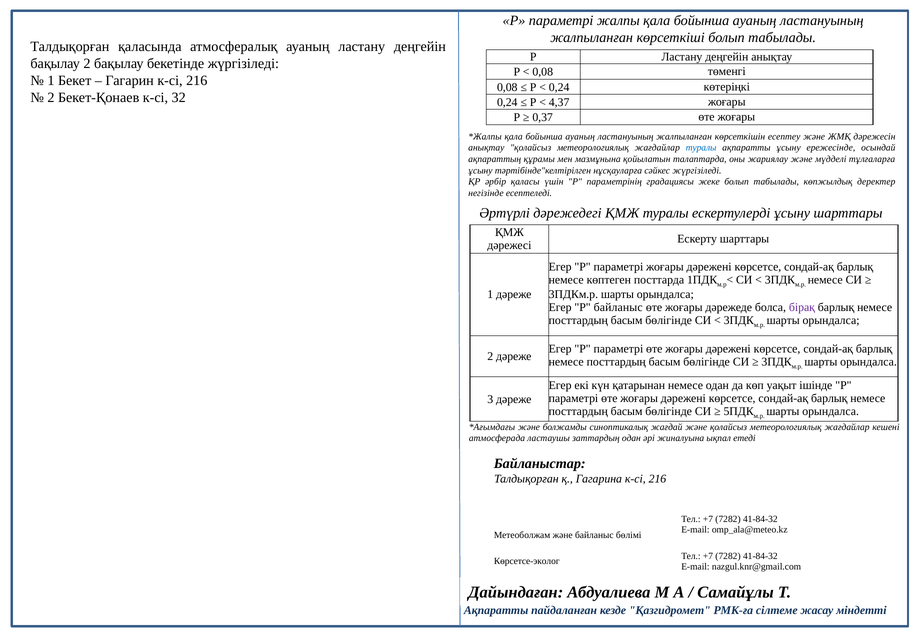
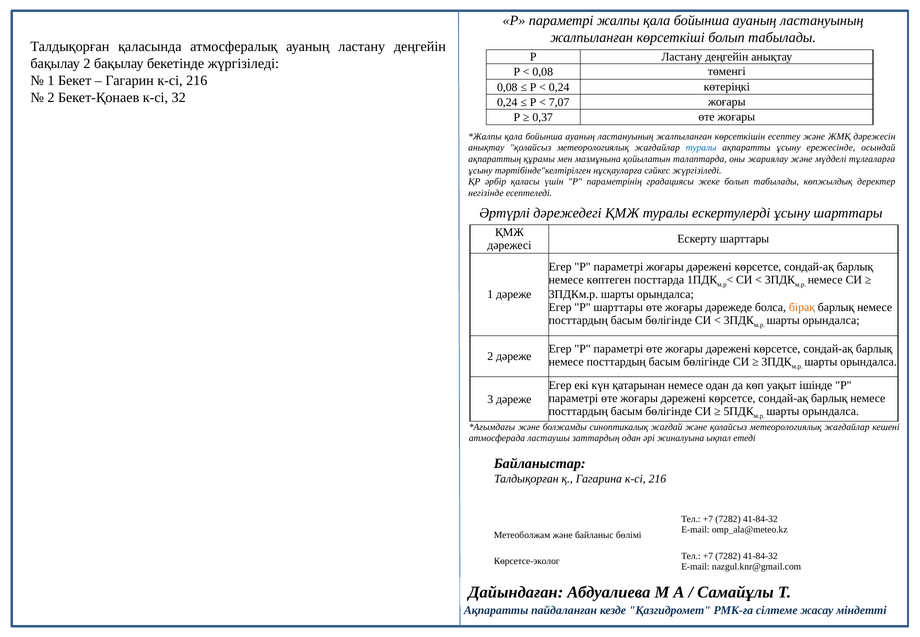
4,37: 4,37 -> 7,07 (559, 102)
P байланыс: байланыс -> шарттары (618, 307)
бірақ colour: purple -> orange (802, 307)
